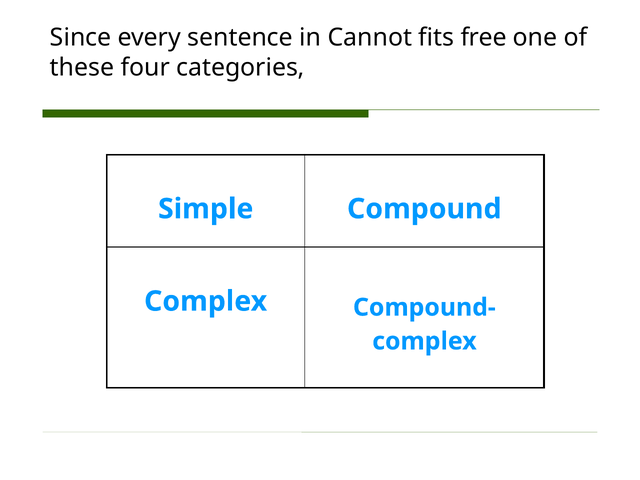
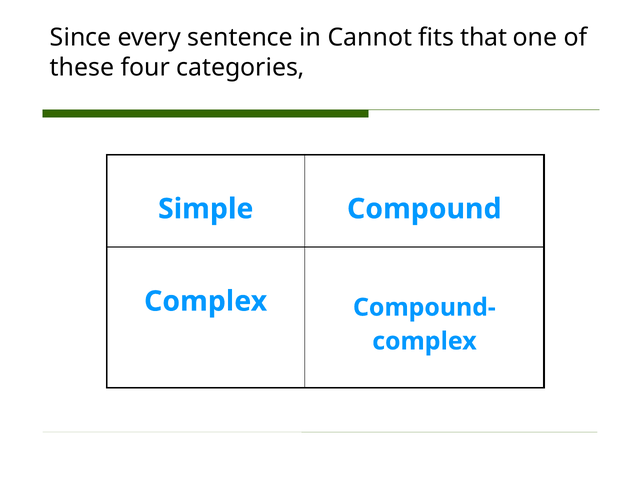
free: free -> that (484, 38)
